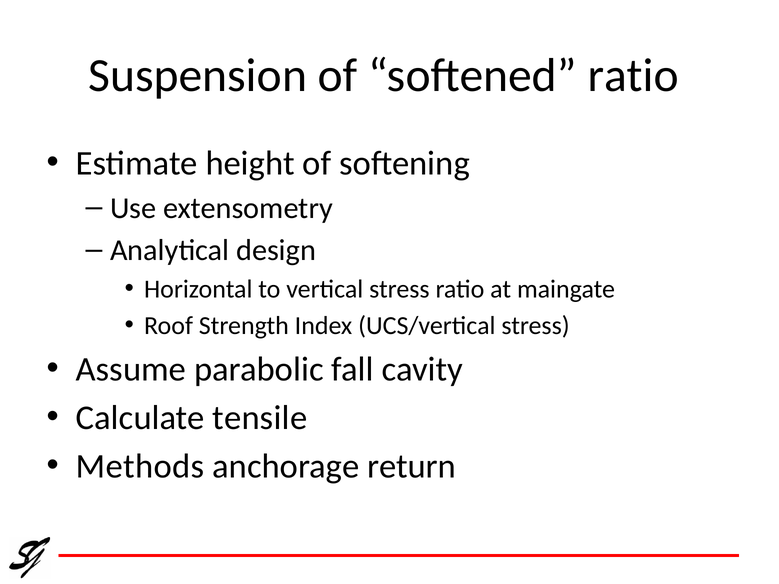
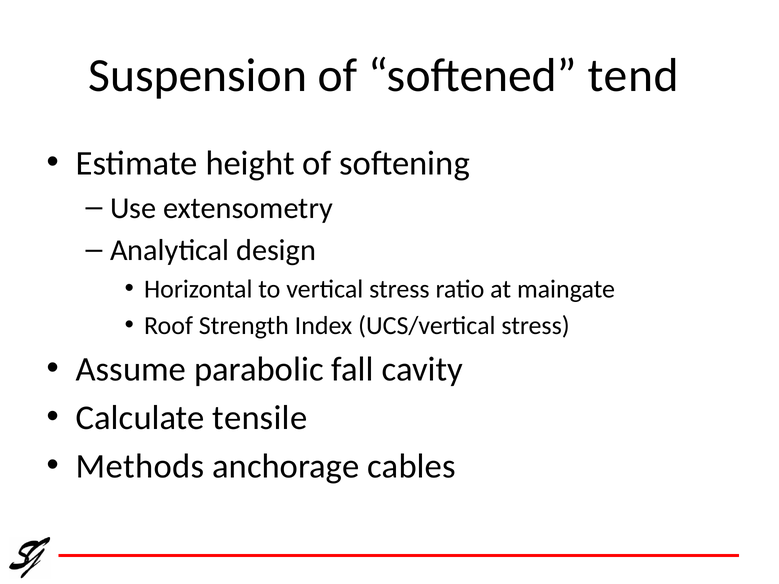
softened ratio: ratio -> tend (633, 75)
return: return -> cables (411, 466)
